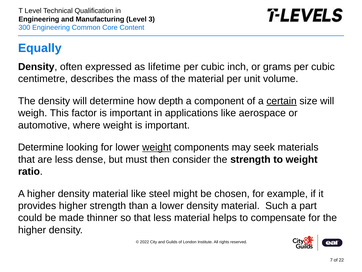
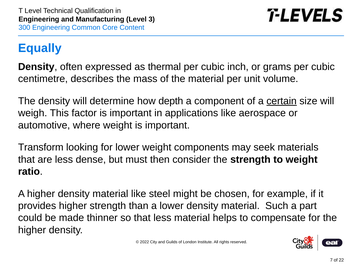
lifetime: lifetime -> thermal (164, 67)
Determine: Determine -> Transform (41, 147)
weight underline: present -> none (157, 147)
